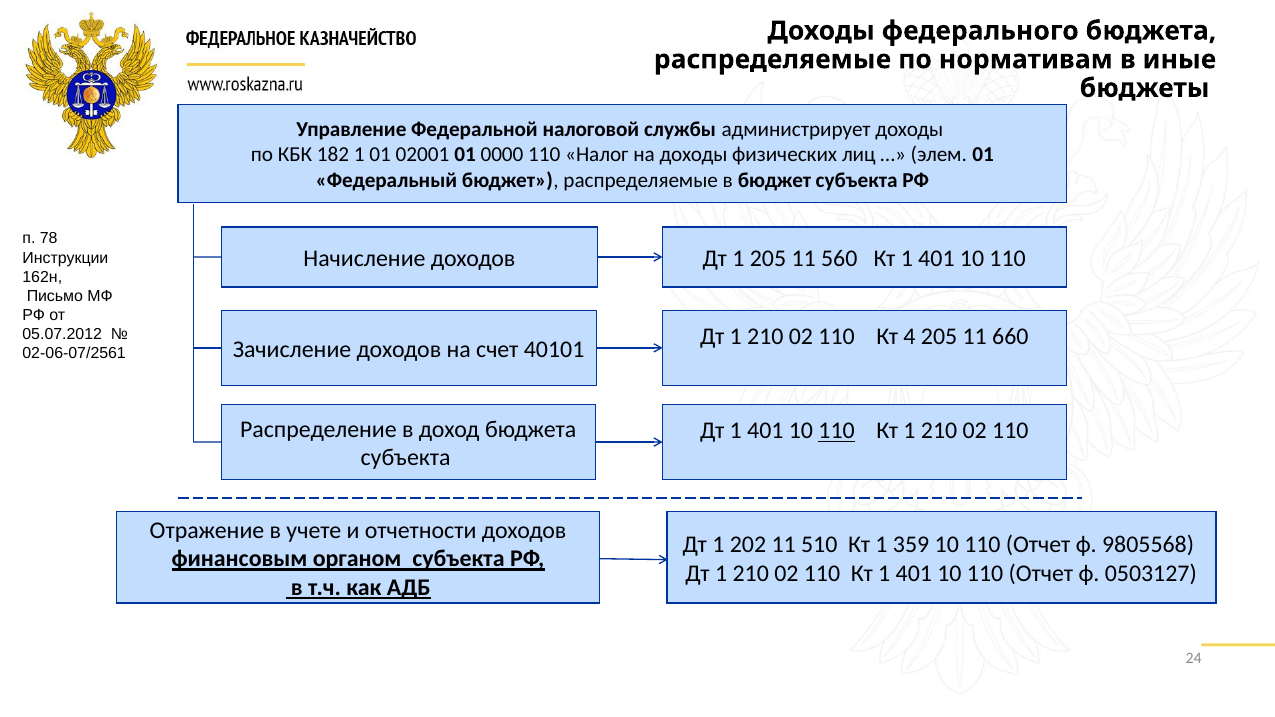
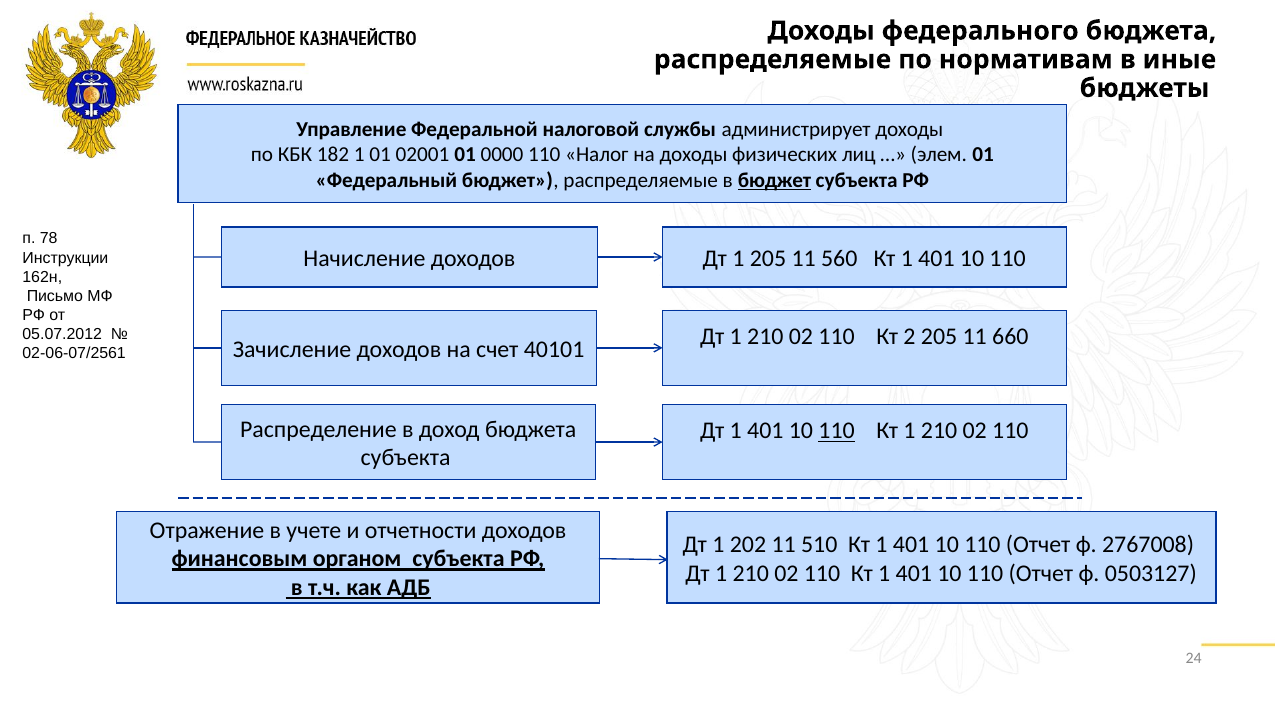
бюджет underline: none -> present (775, 180)
4: 4 -> 2 (910, 337)
510 Кт 1 359: 359 -> 401 (911, 545)
9805568: 9805568 -> 2767008 (1148, 545)
